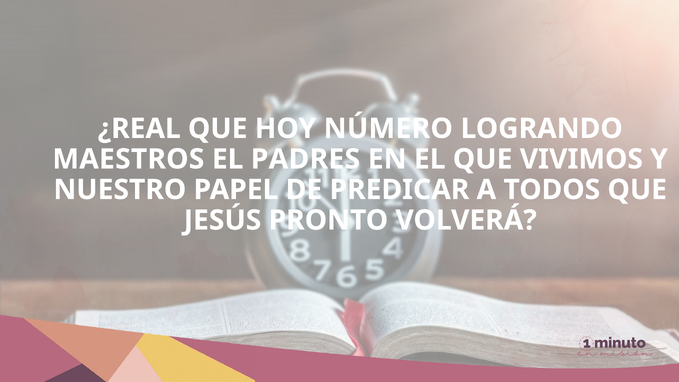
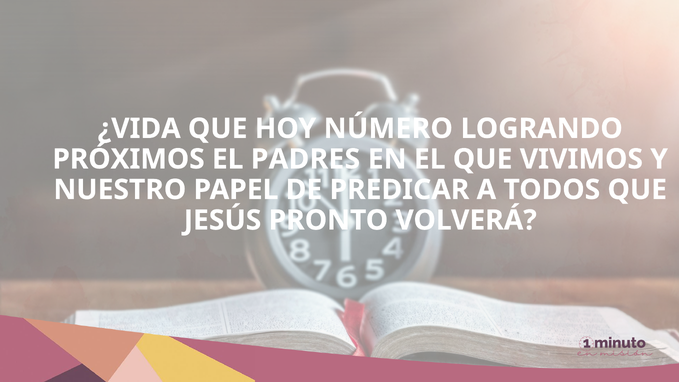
¿REAL: ¿REAL -> ¿VIDA (139, 129)
MAESTROS: MAESTROS -> PRÓXIMOS (129, 159)
